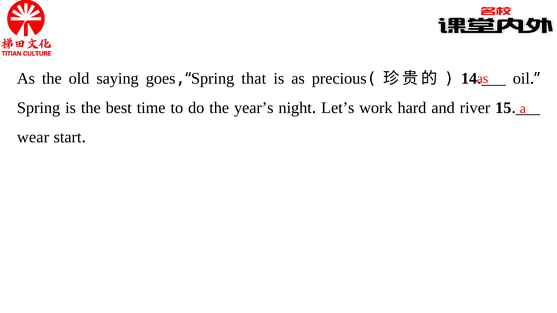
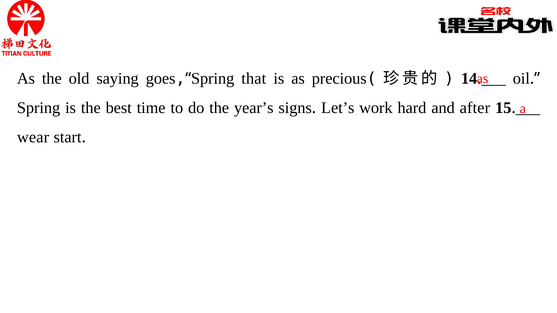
night: night -> signs (295, 108)
river: river -> after (475, 108)
